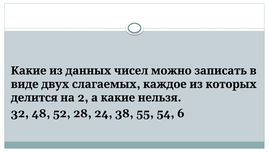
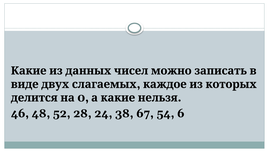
2: 2 -> 0 (83, 97)
32: 32 -> 46 (20, 113)
55: 55 -> 67 (145, 113)
